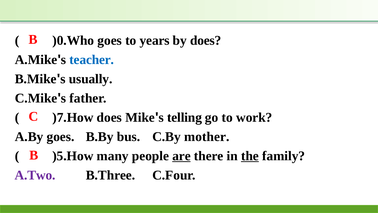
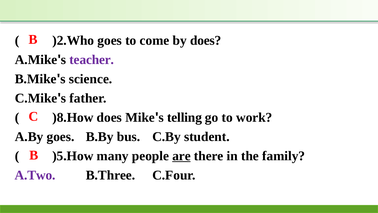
)0.Who: )0.Who -> )2.Who (73, 40)
years: years -> come (155, 40)
teacher colour: blue -> purple (92, 60)
usually: usually -> science (91, 79)
)7.How: )7.How -> )8.How (73, 117)
mother: mother -> student (207, 136)
the underline: present -> none (250, 156)
